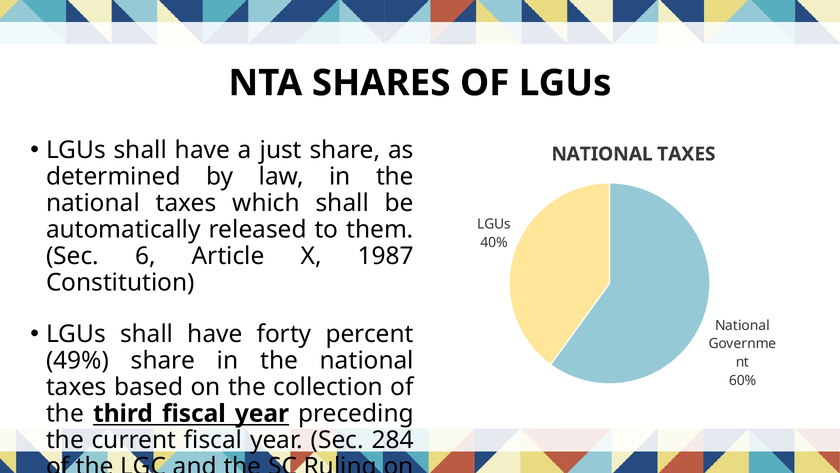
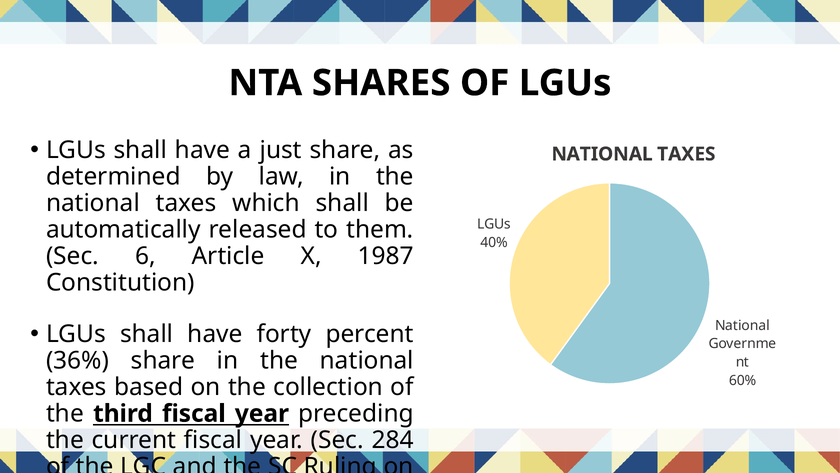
49%: 49% -> 36% (78, 360)
